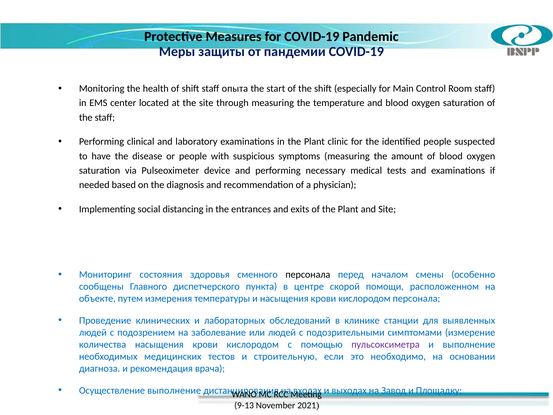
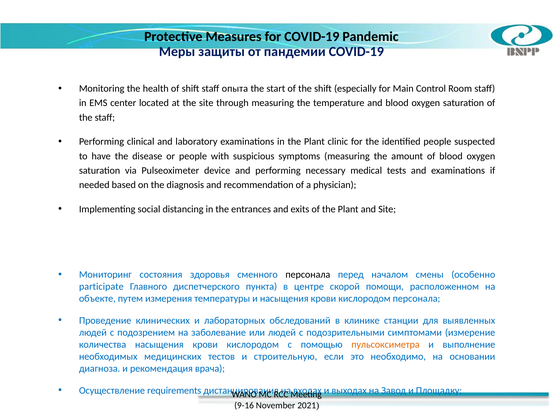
сообщены: сообщены -> participate (101, 287)
пульсоксиметра colour: purple -> orange (385, 344)
Осуществление выполнение: выполнение -> requirements (174, 390)
9-13: 9-13 -> 9-16 (244, 405)
